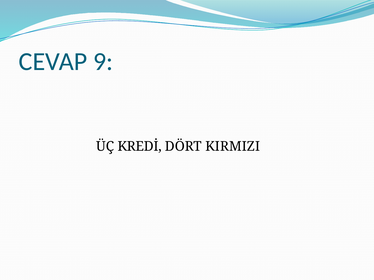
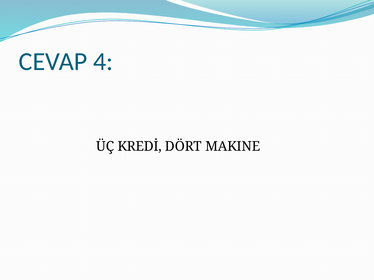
9: 9 -> 4 (103, 62)
KIRMIZI: KIRMIZI -> MAKINE (233, 147)
